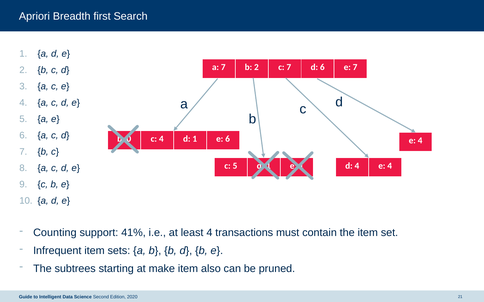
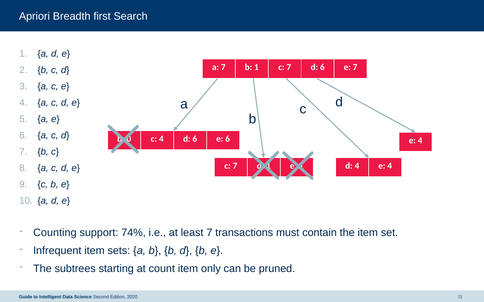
b 2: 2 -> 1 (256, 67)
4 d 1: 1 -> 6 (195, 139)
5: 5 -> 7 (235, 166)
41%: 41% -> 74% (134, 233)
least 4: 4 -> 7 (209, 233)
make: make -> count (162, 269)
also: also -> only (211, 269)
